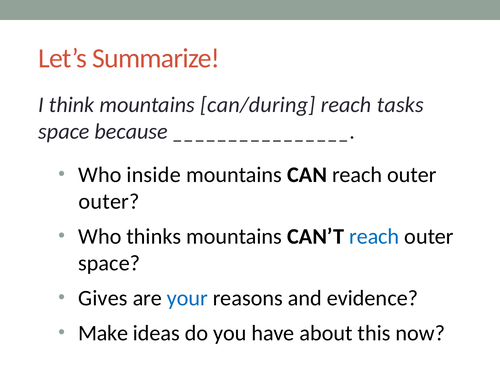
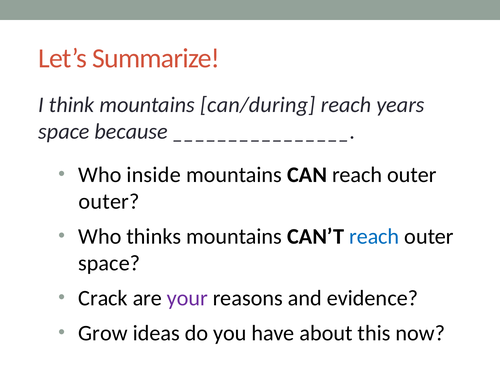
tasks: tasks -> years (400, 105)
Gives: Gives -> Crack (103, 298)
your colour: blue -> purple (187, 298)
Make: Make -> Grow (103, 333)
